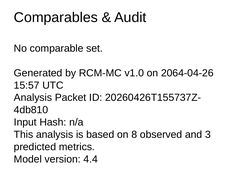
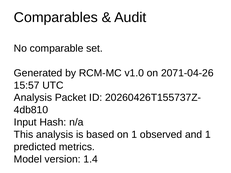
2064-04-26: 2064-04-26 -> 2071-04-26 (187, 73)
on 8: 8 -> 1 (134, 135)
and 3: 3 -> 1 (208, 135)
4.4: 4.4 -> 1.4 (91, 159)
